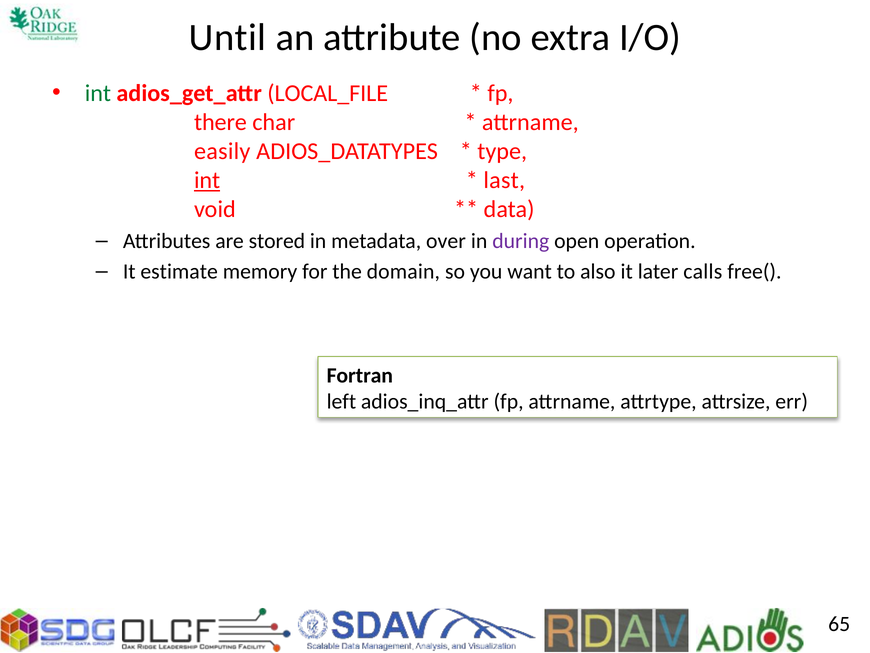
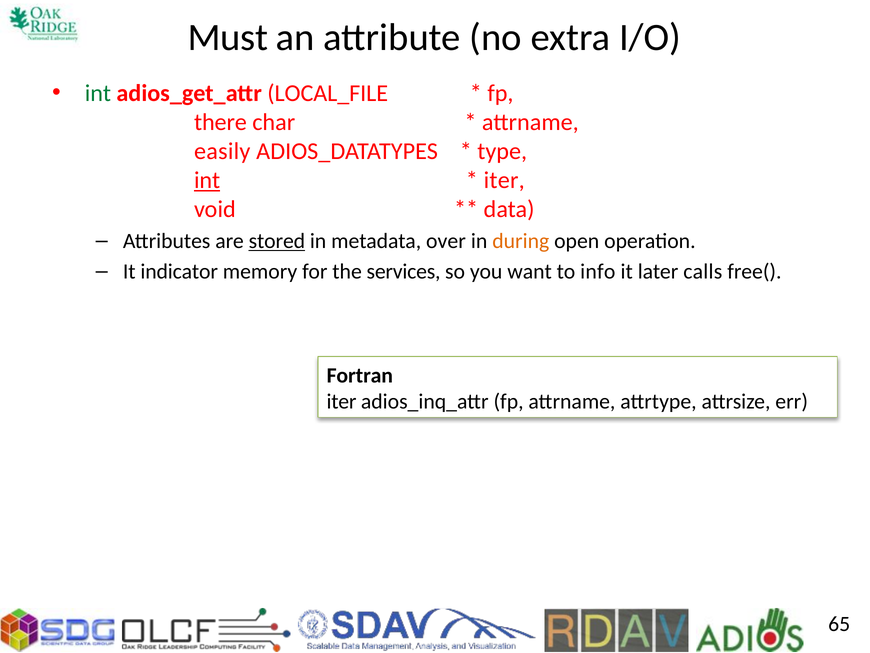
Until: Until -> Must (228, 37)
last: last -> iter (504, 180)
stored underline: none -> present (277, 241)
during colour: purple -> orange (521, 241)
estimate: estimate -> indicator (179, 271)
domain: domain -> services (404, 271)
also: also -> info (598, 271)
left: left -> iter (341, 401)
